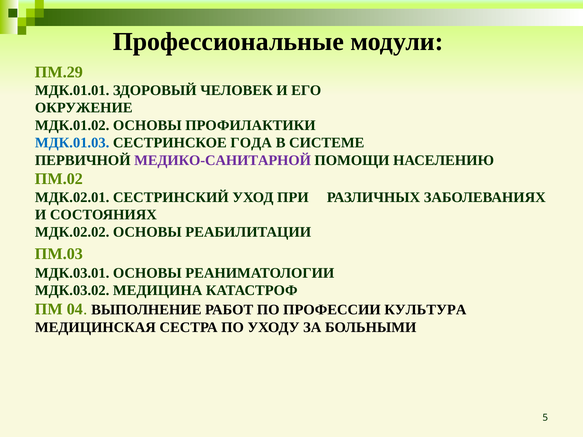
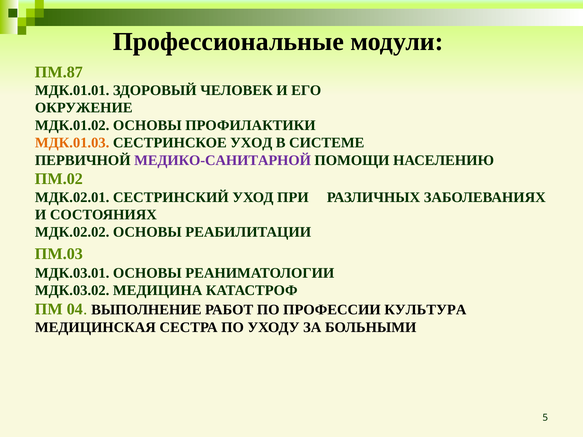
ПМ.29: ПМ.29 -> ПМ.87 (59, 72)
МДК.01.03 colour: blue -> orange (72, 143)
СЕСТРИНСКОЕ ГОДА: ГОДА -> УХОД (251, 143)
